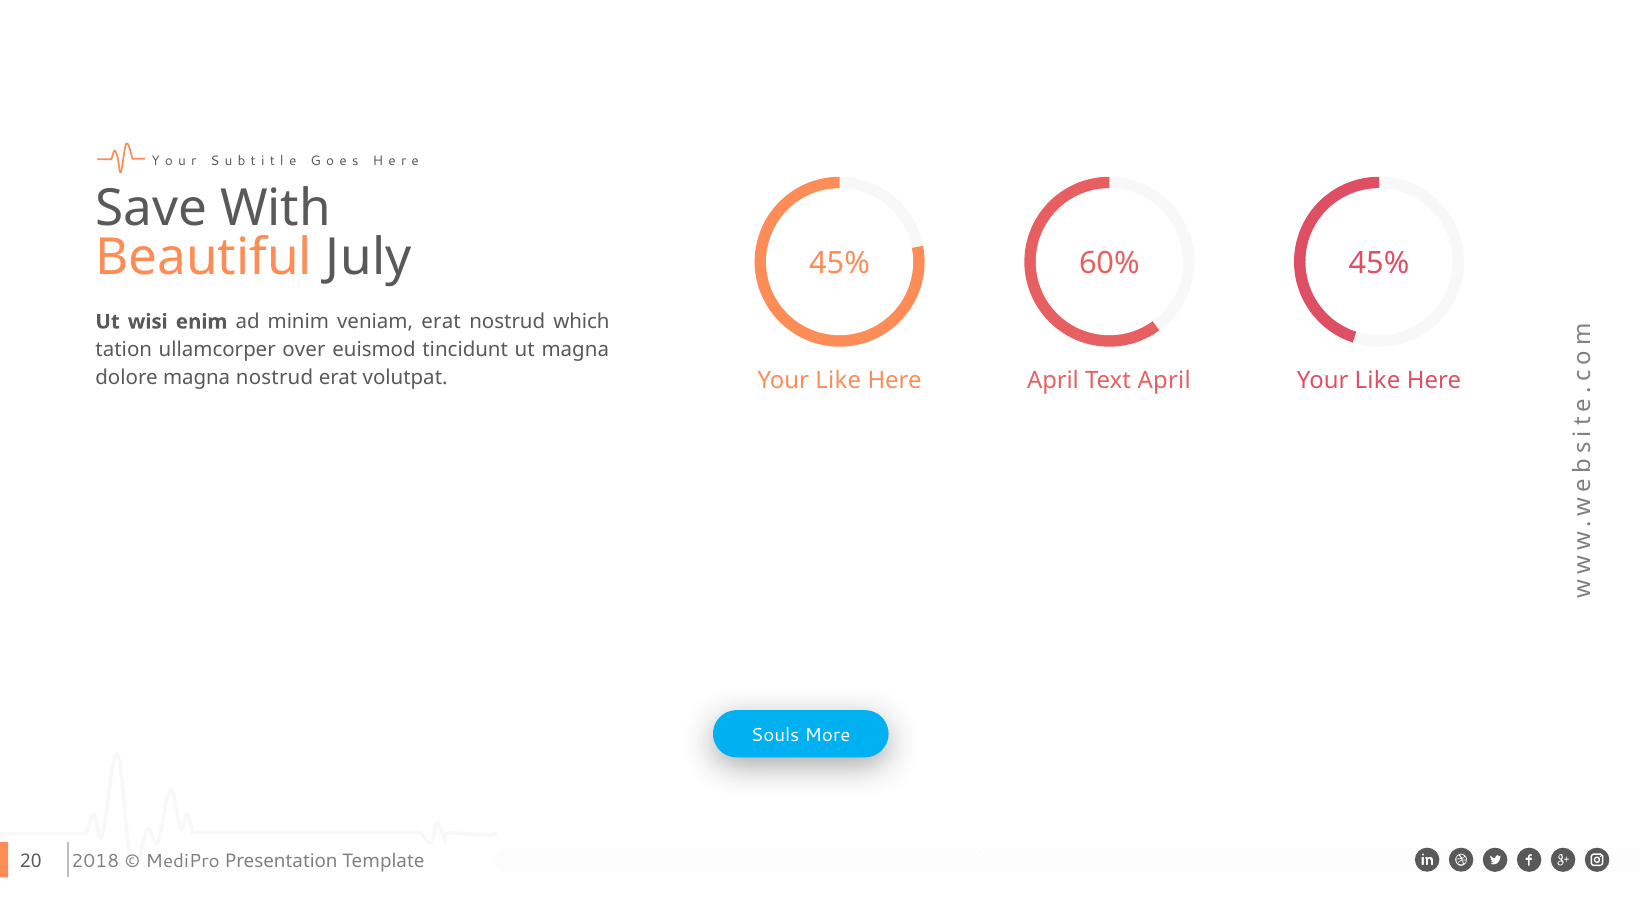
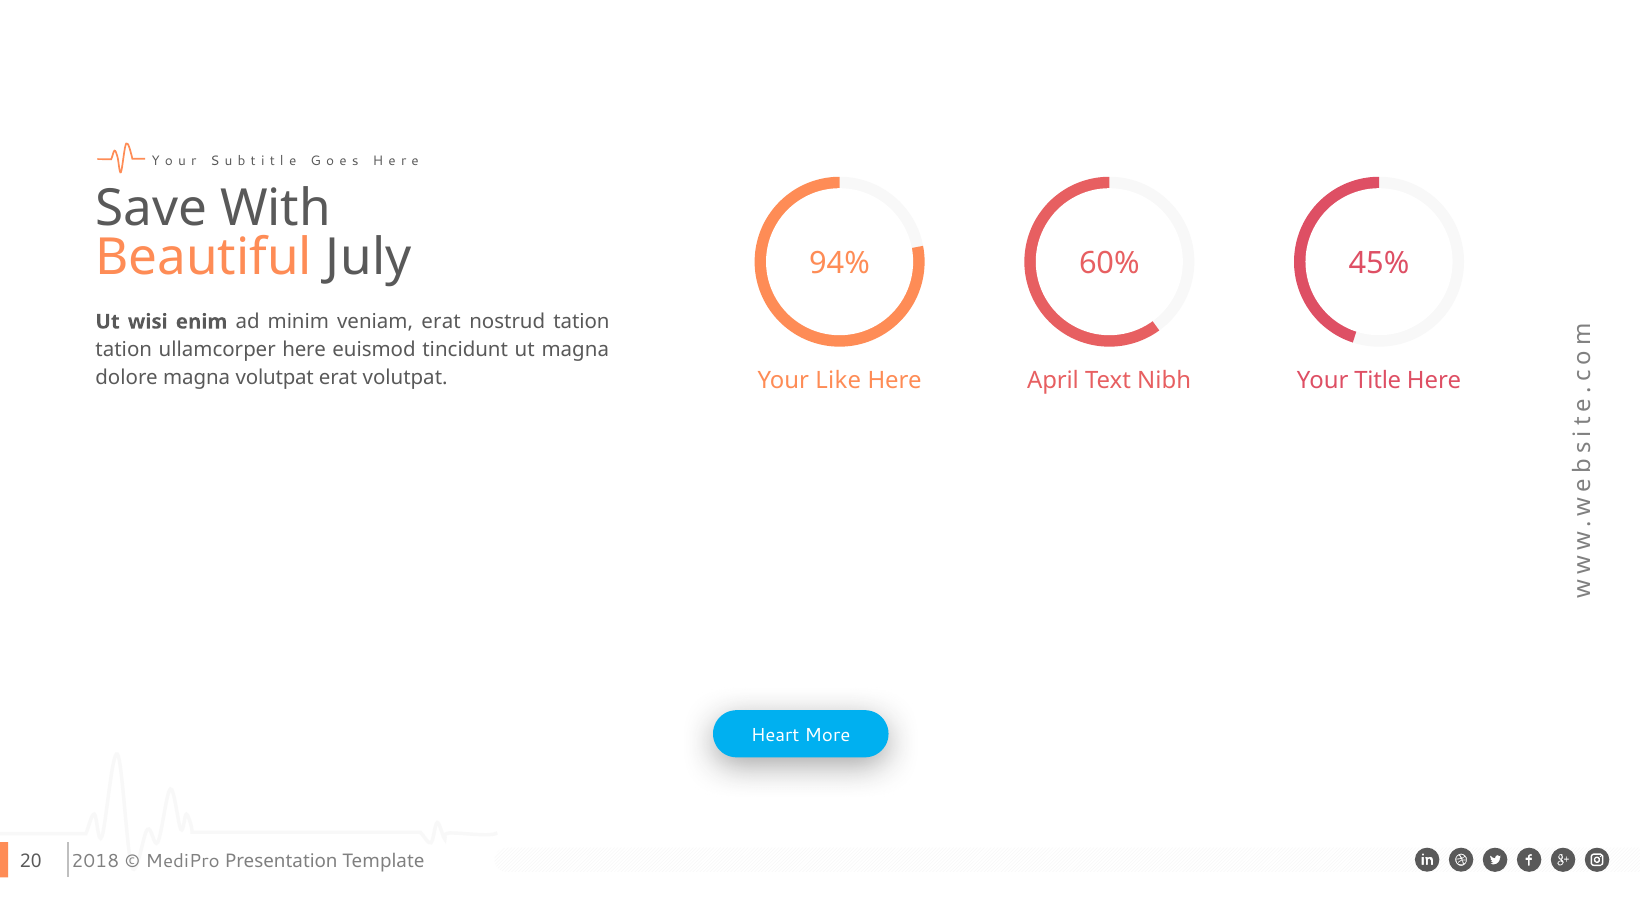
45%: 45% -> 94% (839, 264)
nostrud which: which -> tation (581, 322)
ullamcorper over: over -> here (304, 350)
magna nostrud: nostrud -> volutpat (275, 378)
Text April: April -> Nibh (1164, 381)
Like: Like -> Title (1378, 381)
Souls: Souls -> Heart (775, 735)
